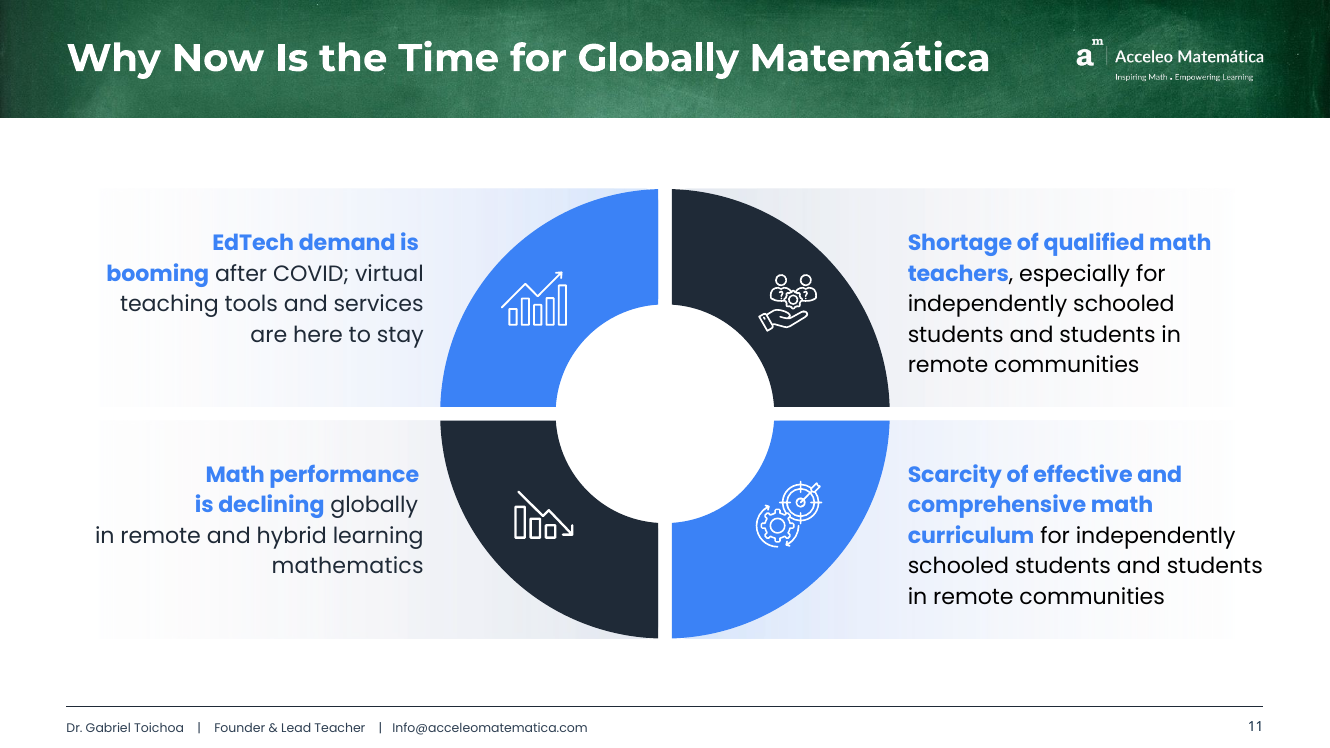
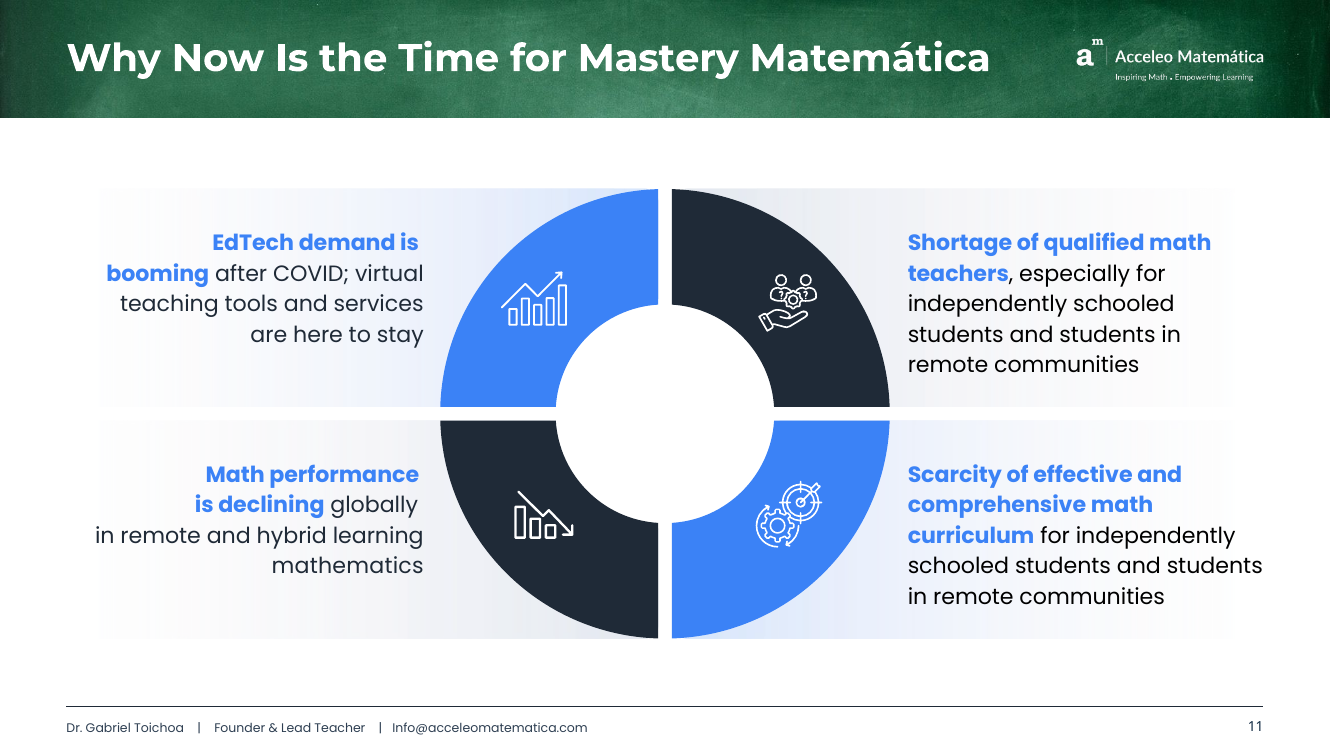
for Globally: Globally -> Mastery (658, 58)
